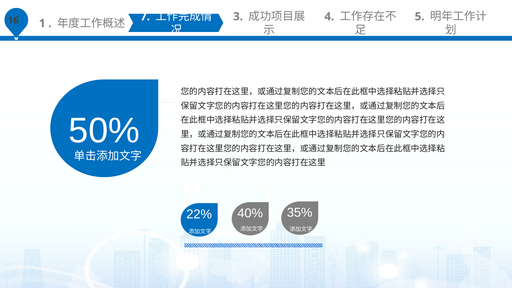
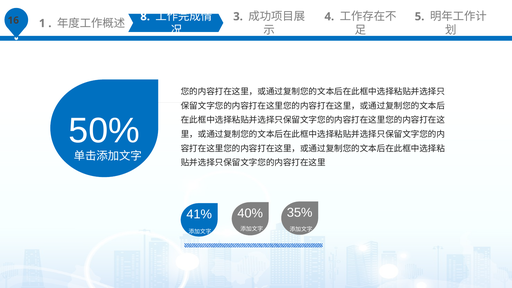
7: 7 -> 8 (145, 17)
22%: 22% -> 41% (199, 214)
